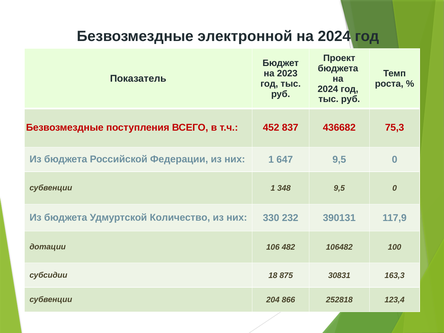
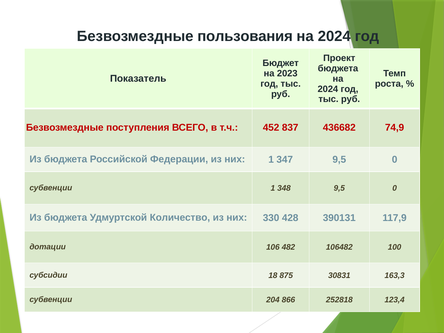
электронной: электронной -> пользования (245, 36)
75,3: 75,3 -> 74,9 (395, 128)
647: 647 -> 347 (285, 160)
232: 232 -> 428 (290, 218)
